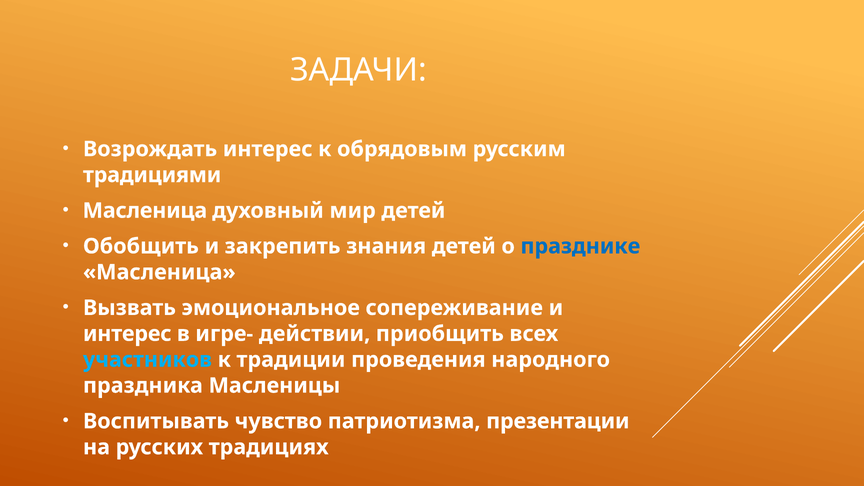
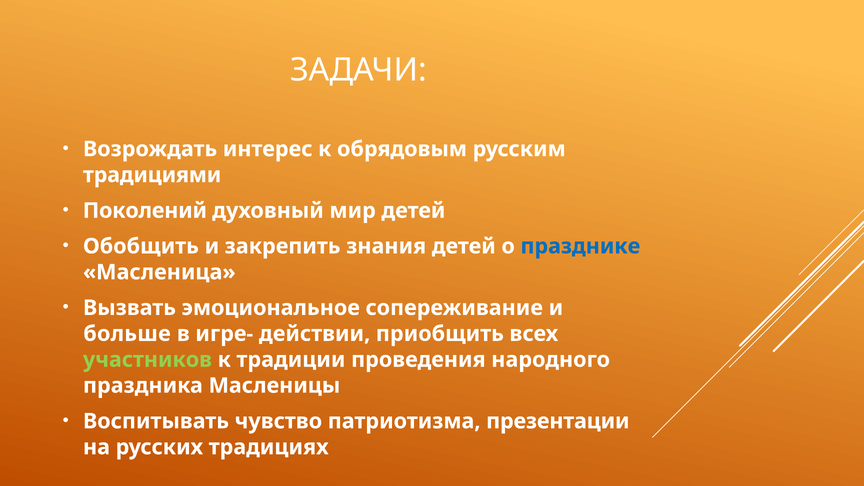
Масленица: Масленица -> Поколений (145, 211)
интерес: интерес -> больше (127, 334)
участников colour: light blue -> light green (147, 360)
